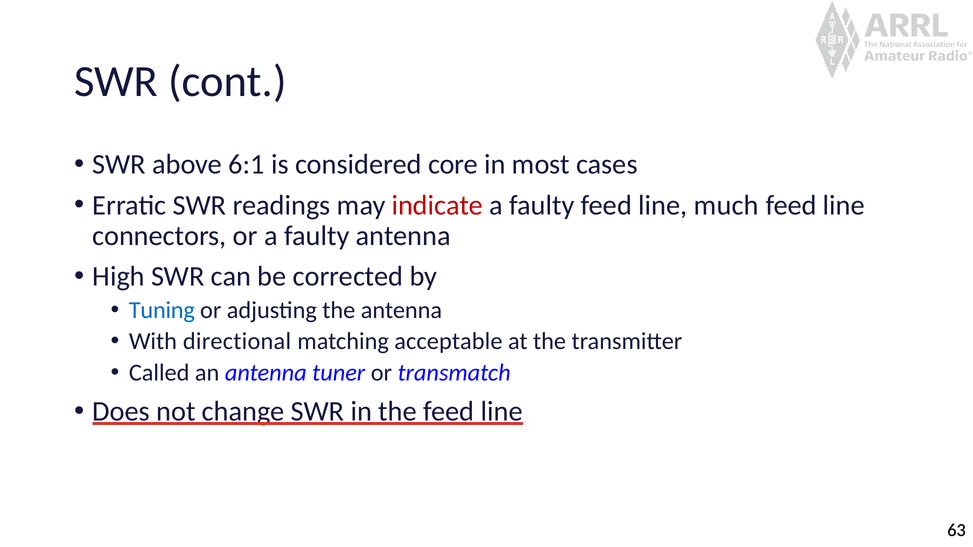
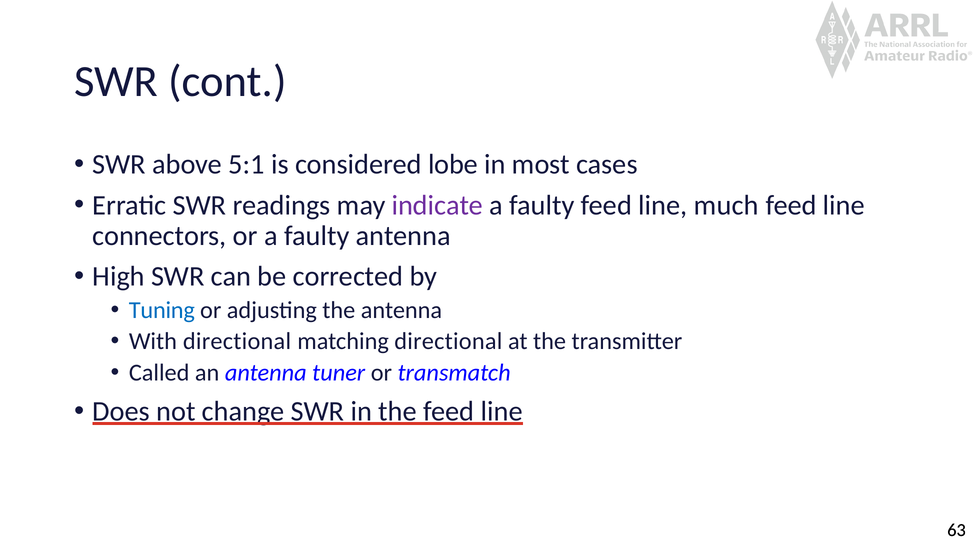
6:1: 6:1 -> 5:1 (247, 165)
core: core -> lobe (453, 165)
indicate colour: red -> purple (437, 205)
matching acceptable: acceptable -> directional (448, 342)
